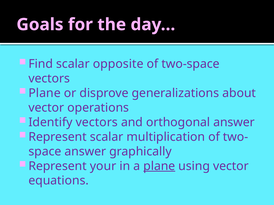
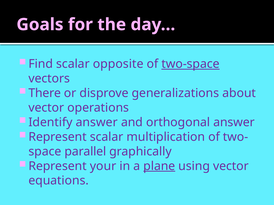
two-space underline: none -> present (191, 64)
Plane: Plane -> There (45, 93)
Identify vectors: vectors -> answer (97, 123)
answer: answer -> parallel (85, 152)
